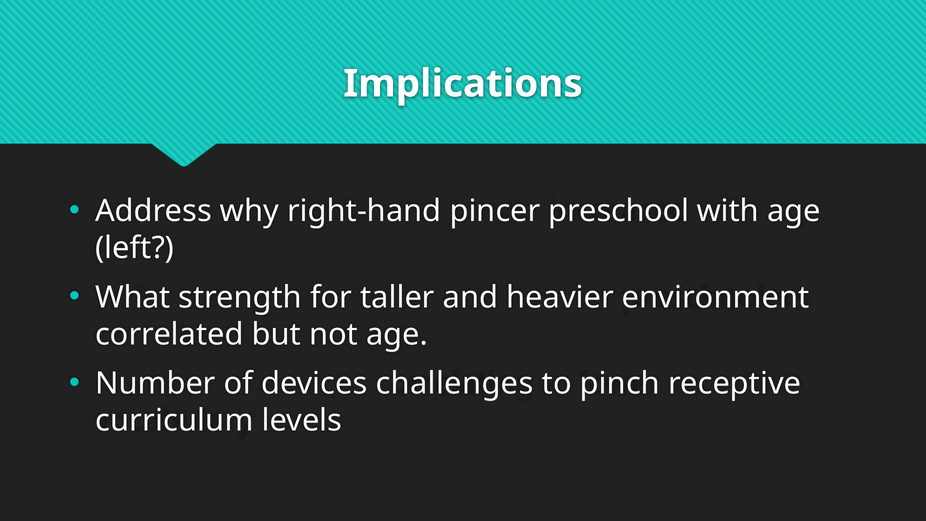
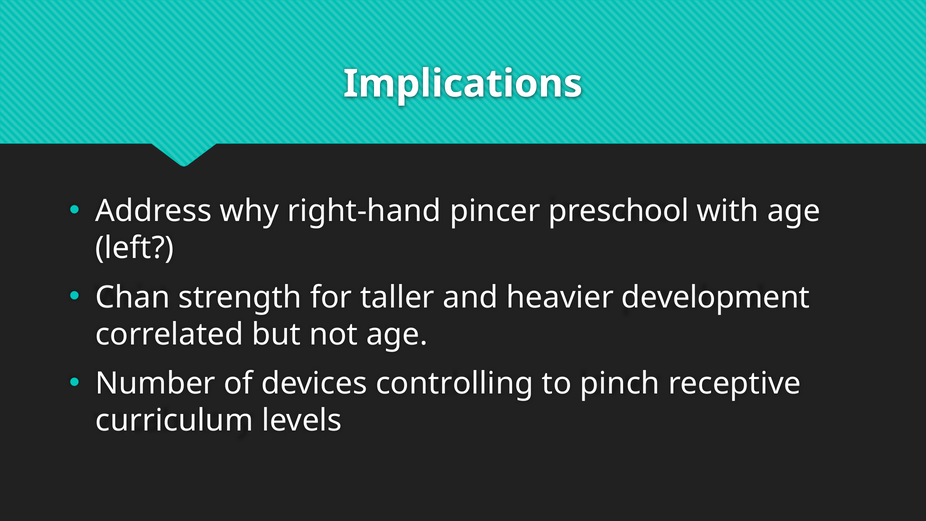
What: What -> Chan (133, 297)
environment: environment -> development (716, 297)
challenges: challenges -> controlling (455, 383)
